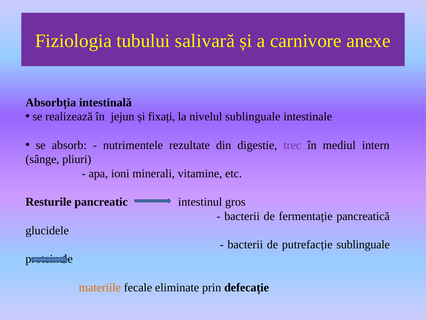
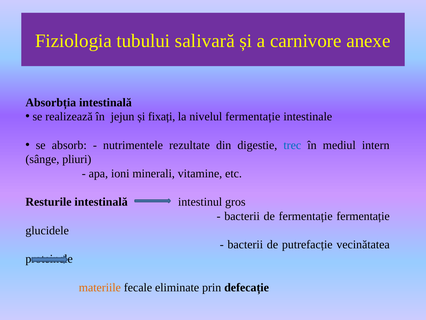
nivelul sublinguale: sublinguale -> fermentație (253, 117)
trec colour: purple -> blue (292, 145)
Resturile pancreatic: pancreatic -> intestinală (101, 202)
fermentație pancreatică: pancreatică -> fermentație (363, 216)
putrefacție sublinguale: sublinguale -> vecinătatea (363, 244)
